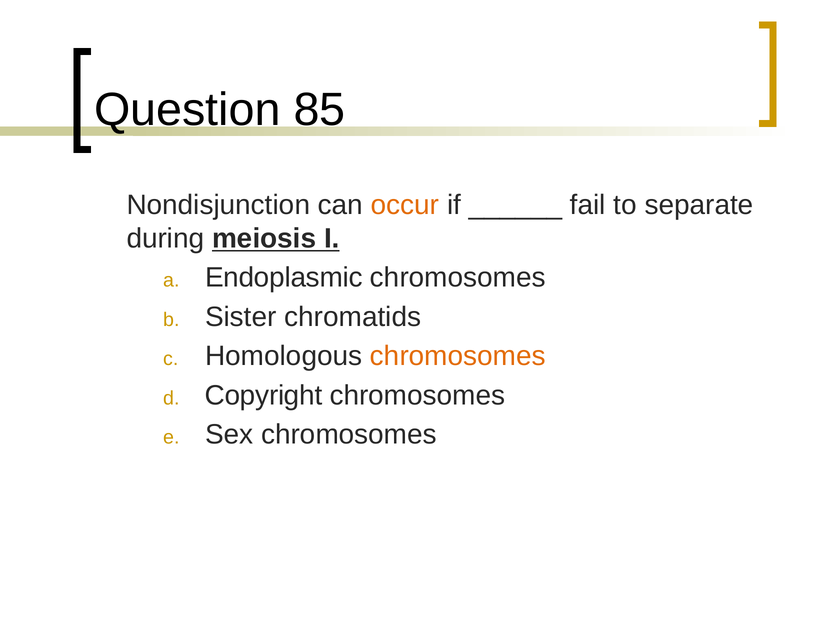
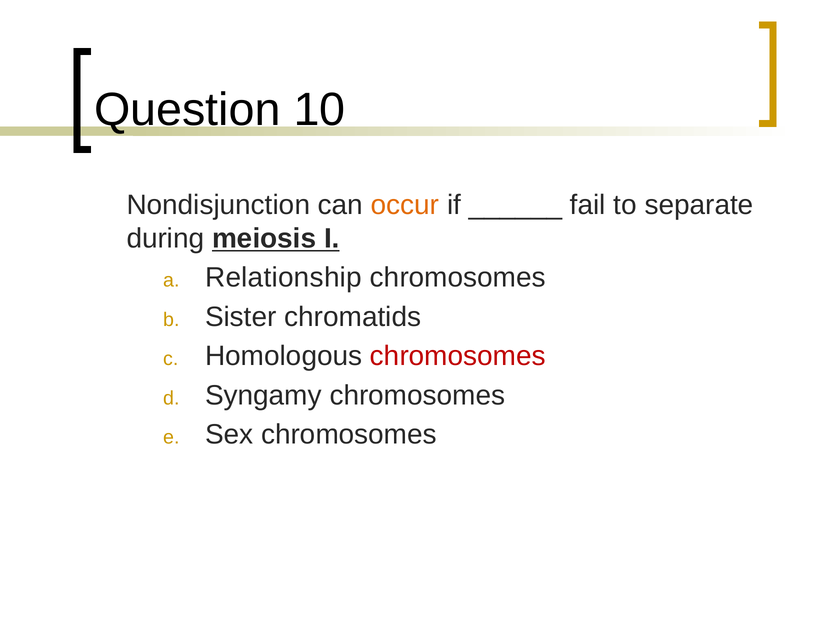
85: 85 -> 10 (319, 110)
Endoplasmic: Endoplasmic -> Relationship (284, 278)
chromosomes colour: orange -> red (458, 356)
Copyright: Copyright -> Syngamy (263, 395)
